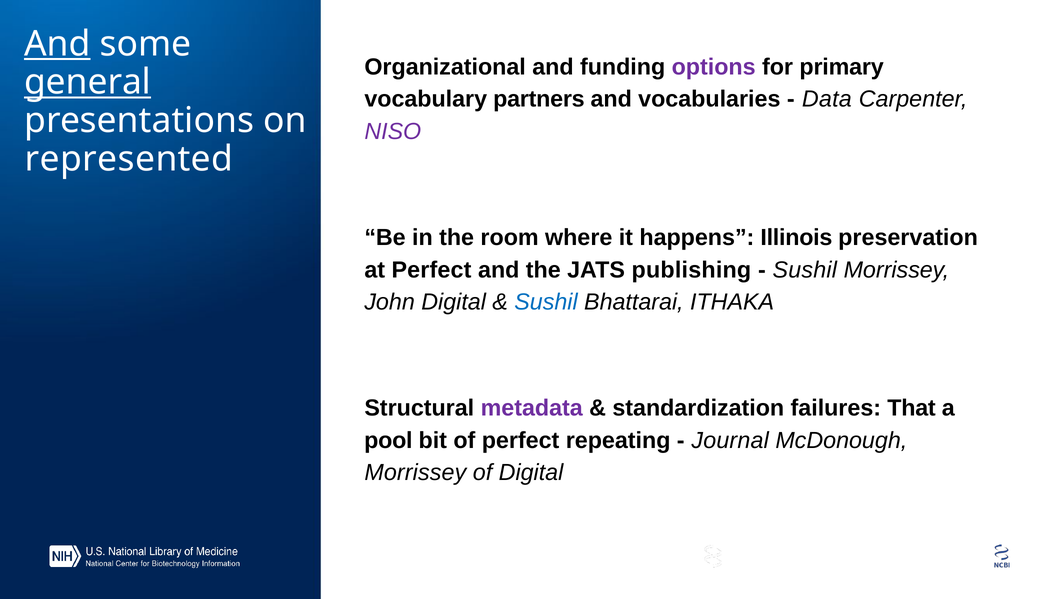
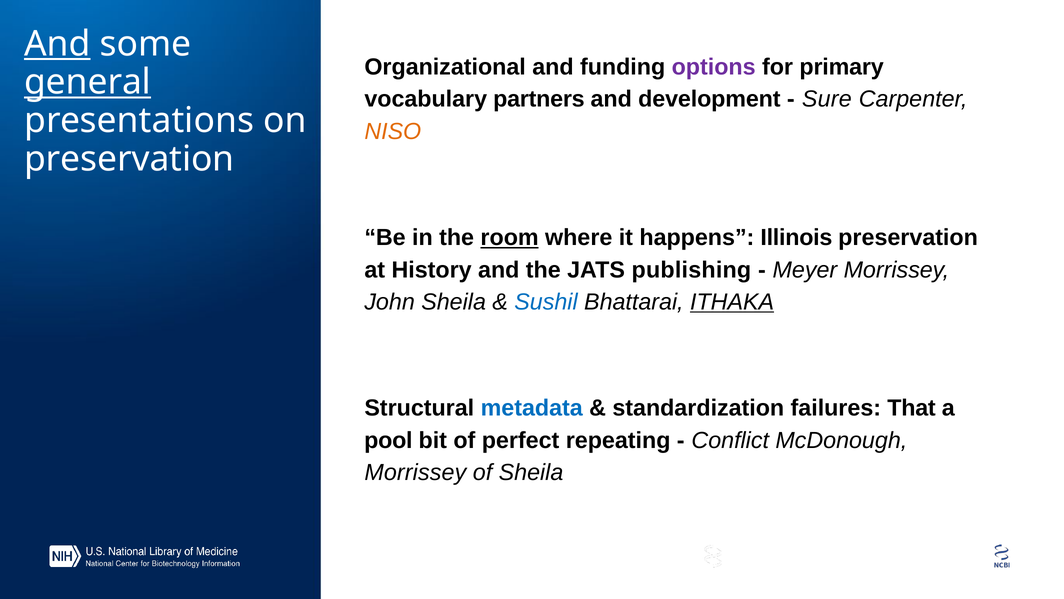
vocabularies: vocabularies -> development (709, 99)
Data: Data -> Sure (827, 99)
NISO colour: purple -> orange (393, 131)
represented: represented -> preservation (129, 159)
room underline: none -> present (510, 238)
at Perfect: Perfect -> History (432, 270)
Sushil: Sushil -> Meyer (805, 270)
John Digital: Digital -> Sheila (454, 302)
ITHAKA underline: none -> present (732, 302)
metadata colour: purple -> blue (532, 408)
Journal: Journal -> Conflict (730, 440)
of Digital: Digital -> Sheila (531, 472)
